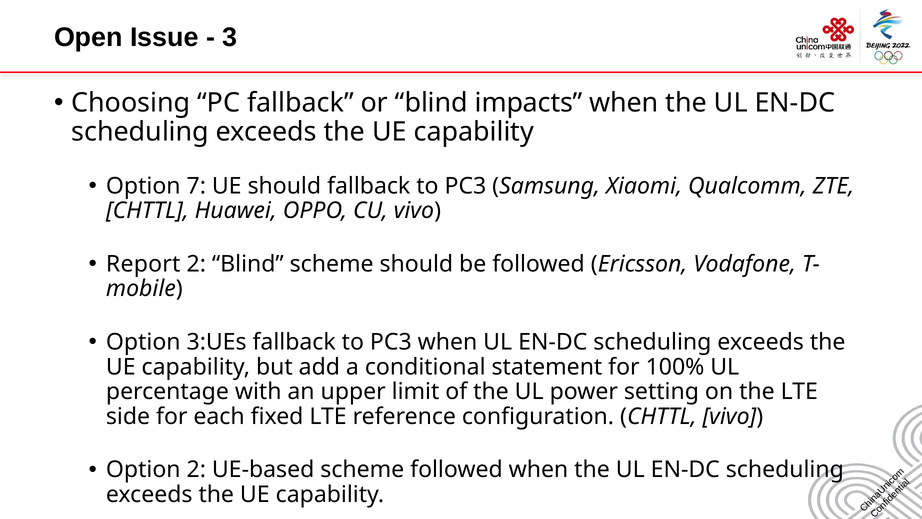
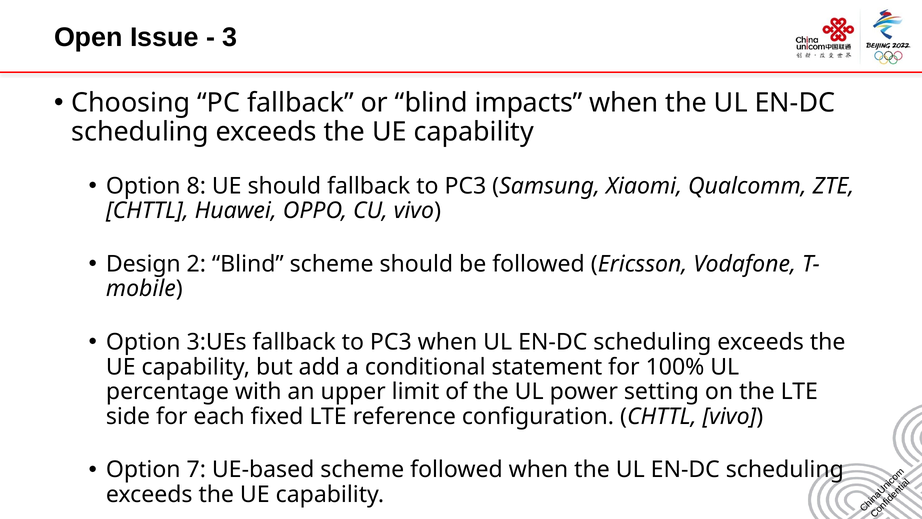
7: 7 -> 8 (196, 186)
Report: Report -> Design (143, 264)
Option 2: 2 -> 7 (196, 470)
